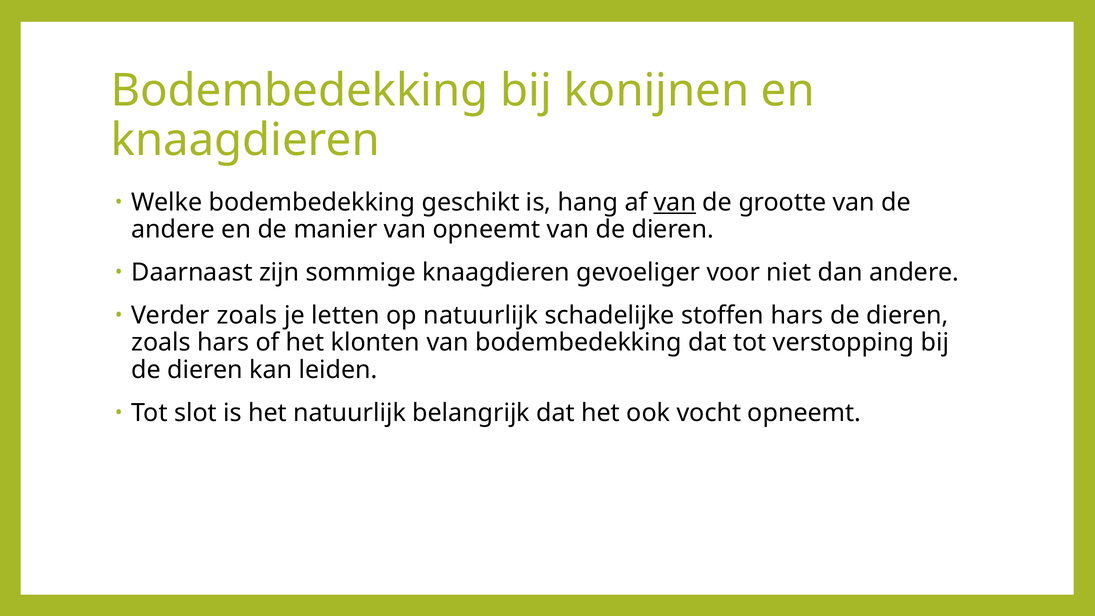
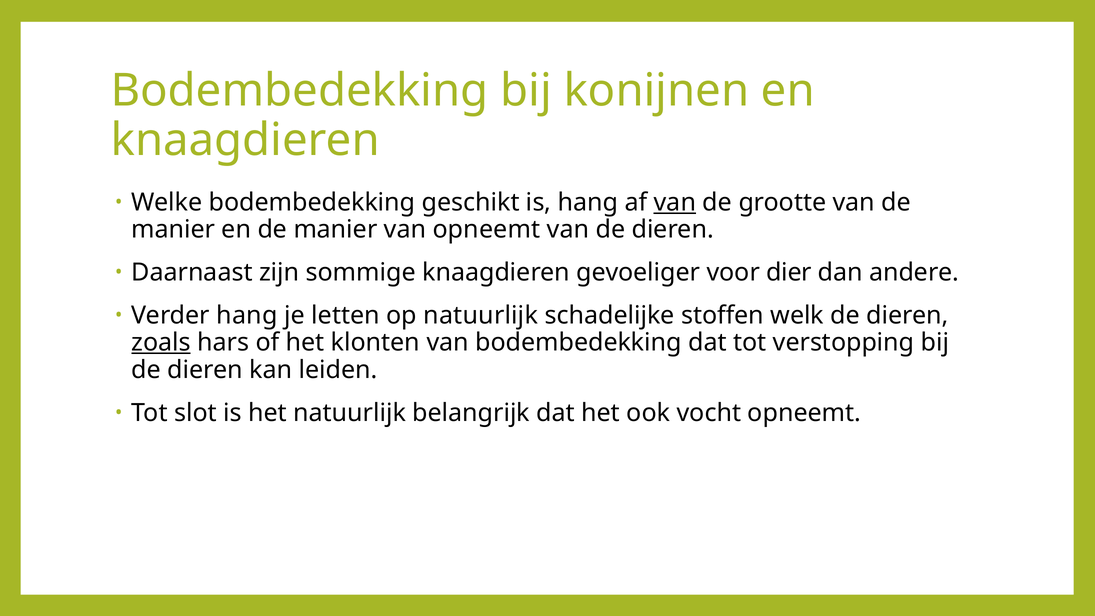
andere: andere -> manier (173, 229)
niet: niet -> dier (789, 272)
Verder zoals: zoals -> hang (247, 315)
stoffen hars: hars -> welk (797, 315)
zoals underline: none -> present (161, 343)
